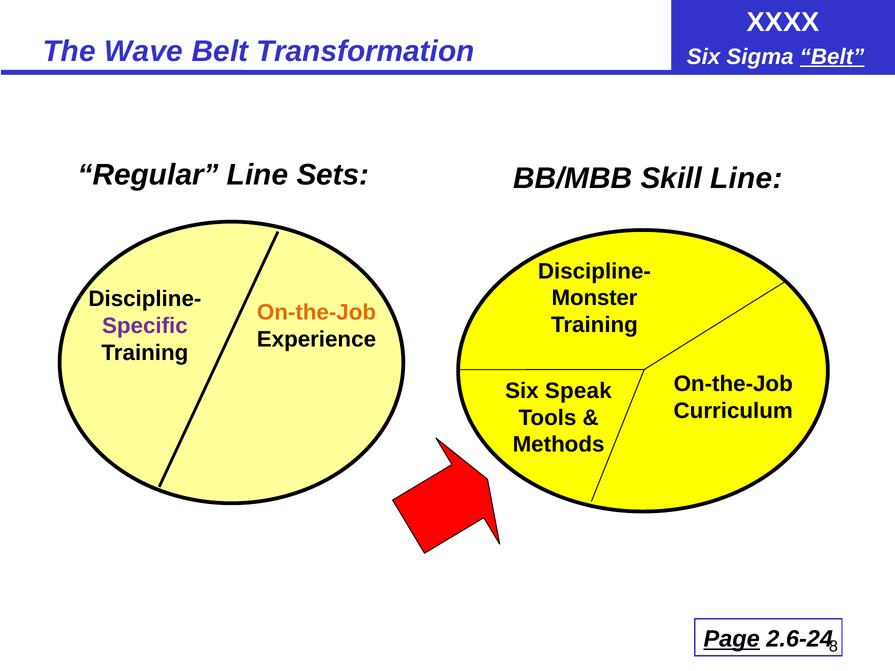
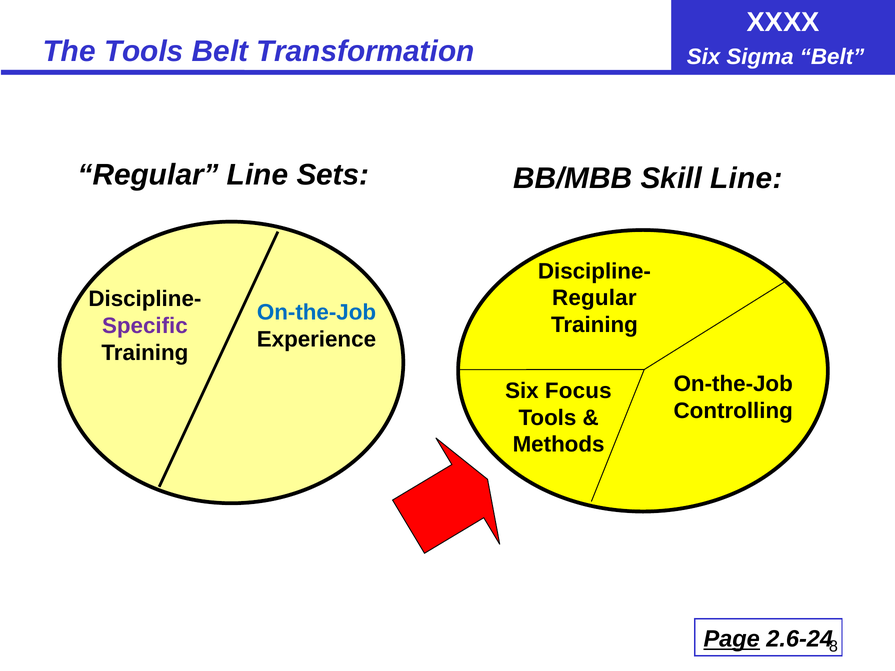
The Wave: Wave -> Tools (144, 51)
Belt underline: present -> none (832, 57)
Monster: Monster -> Regular (594, 298)
On-the-Job colour: orange -> blue (317, 313)
Speak: Speak -> Focus (578, 391)
Curriculum: Curriculum -> Controlling (733, 411)
